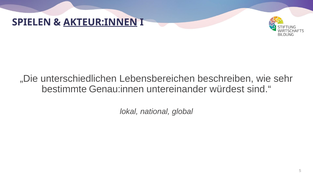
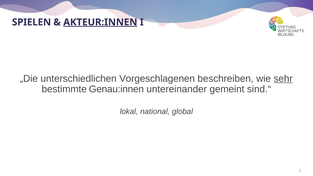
Lebensbereichen: Lebensbereichen -> Vorgeschlagenen (157, 79)
sehr underline: none -> present (283, 79)
würdest: würdest -> gemeint (227, 89)
